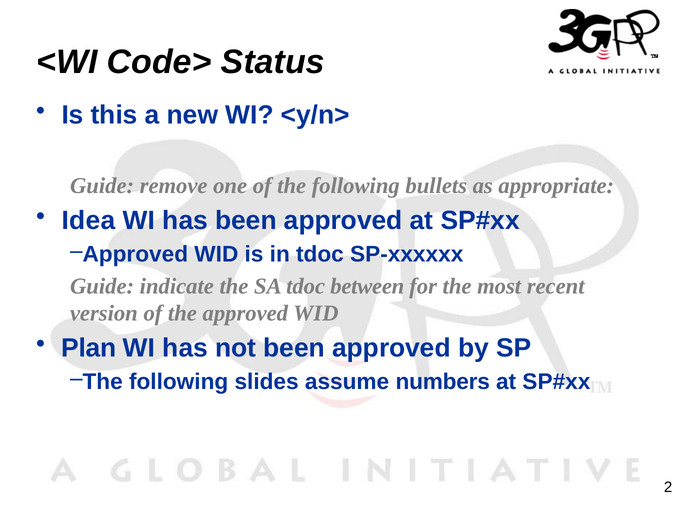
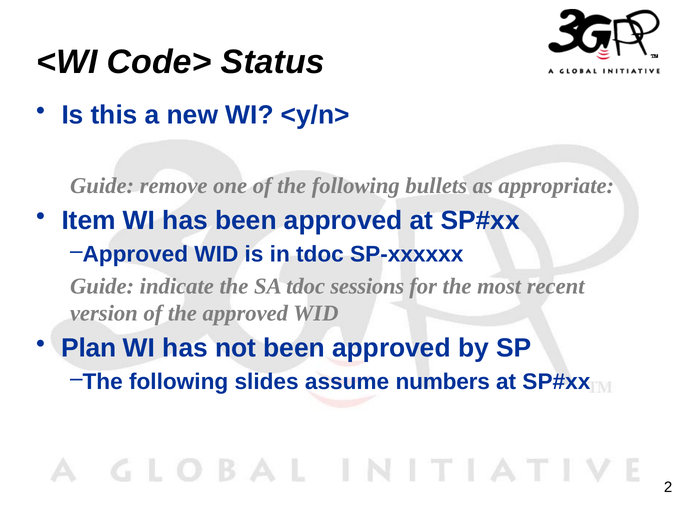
Idea: Idea -> Item (89, 221)
between: between -> sessions (367, 286)
